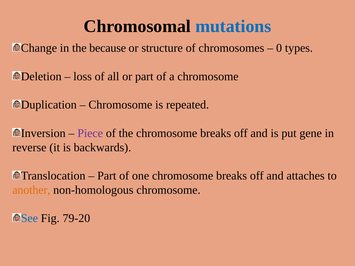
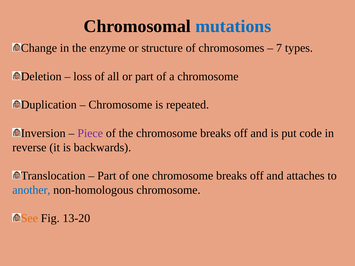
because: because -> enzyme (108, 48)
0: 0 -> 7 (279, 48)
gene: gene -> code (311, 133)
another colour: orange -> blue (31, 190)
See colour: blue -> orange (29, 219)
79-20: 79-20 -> 13-20 (76, 219)
